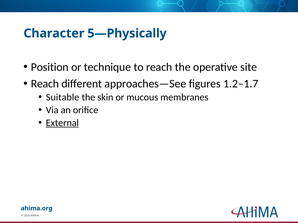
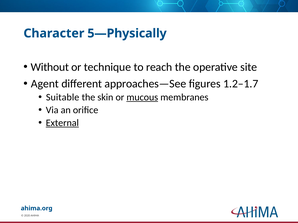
Position: Position -> Without (50, 67)
Reach: Reach -> Agent (45, 84)
mucous underline: none -> present (142, 98)
